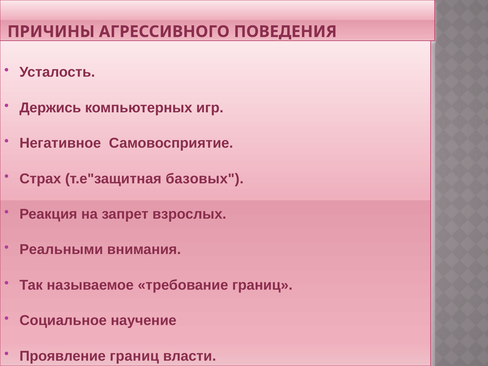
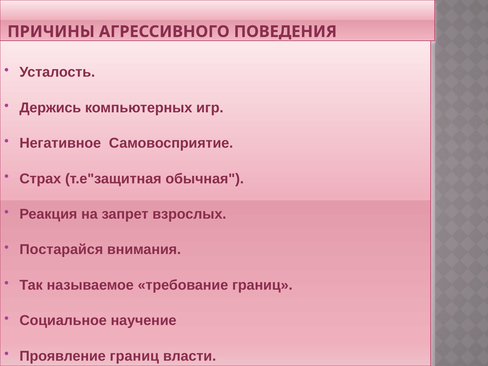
базовых: базовых -> обычная (205, 179)
Реальными: Реальными -> Постарайся (61, 250)
